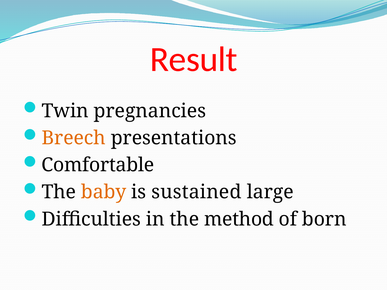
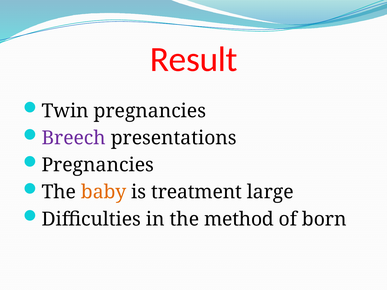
Breech colour: orange -> purple (74, 138)
Comfortable: Comfortable -> Pregnancies (98, 165)
sustained: sustained -> treatment (197, 192)
